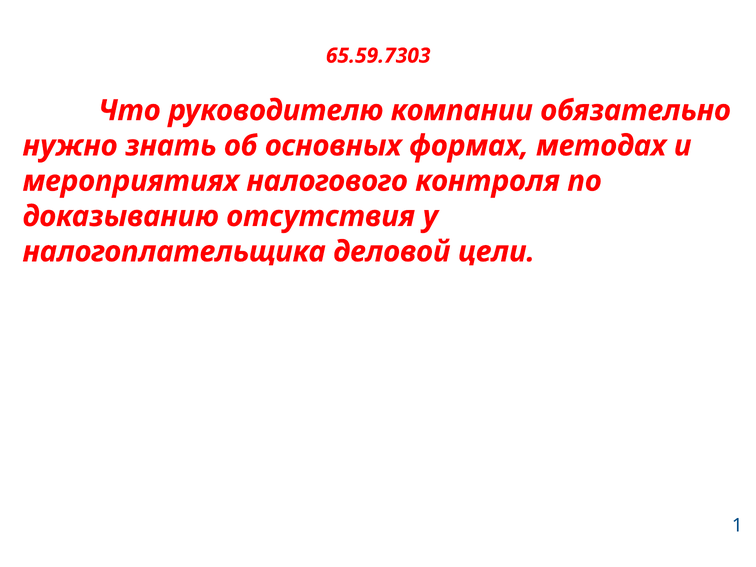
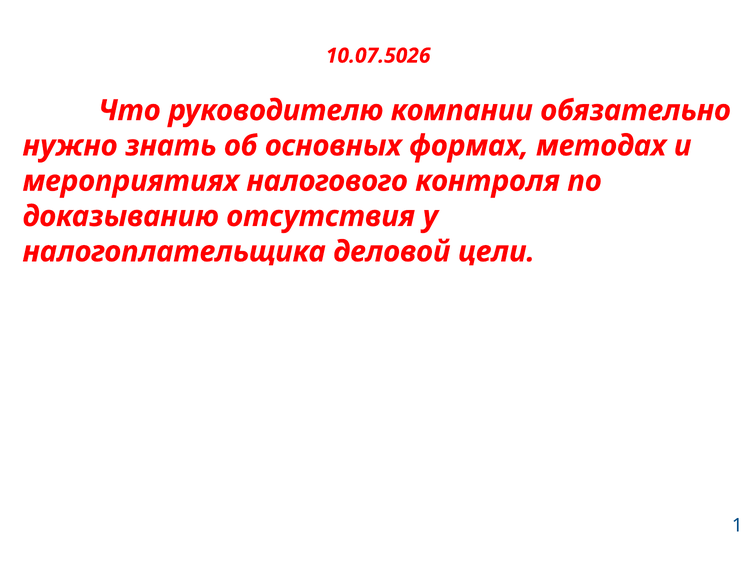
65.59.7303: 65.59.7303 -> 10.07.5026 (378, 56)
